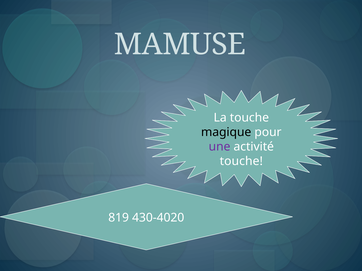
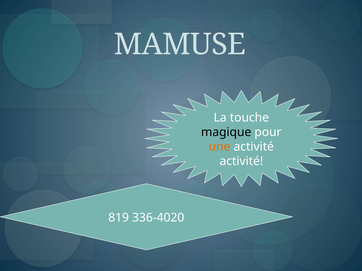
une colour: purple -> orange (220, 147)
touche: touche -> activité (241, 161)
430-4020: 430-4020 -> 336-4020 (158, 218)
